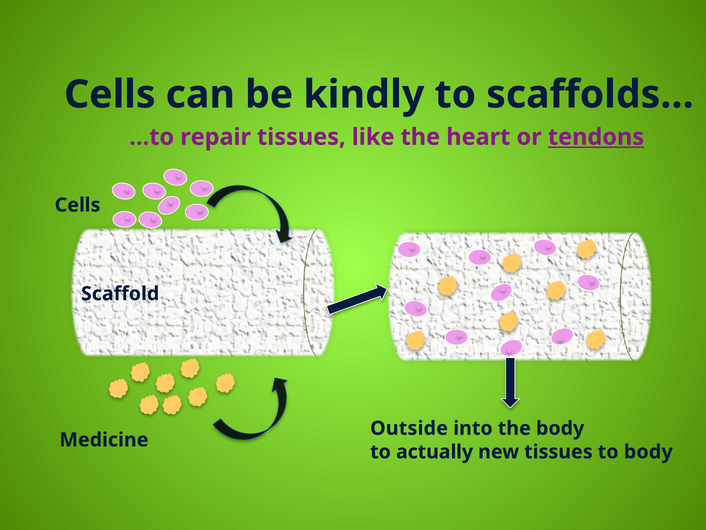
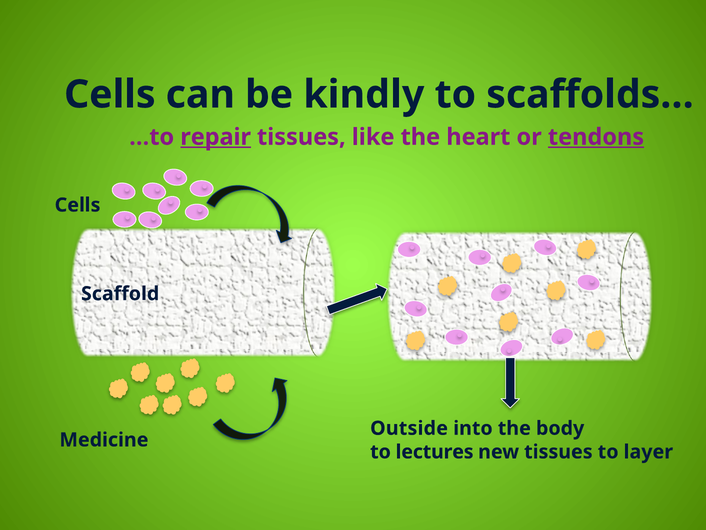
repair underline: none -> present (216, 137)
actually: actually -> lectures (435, 451)
to body: body -> layer (648, 451)
